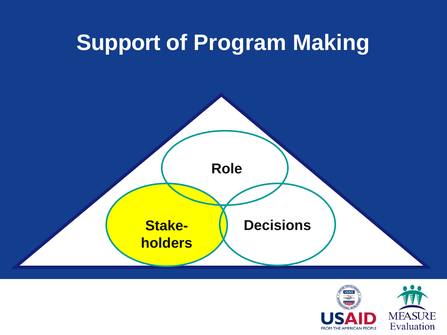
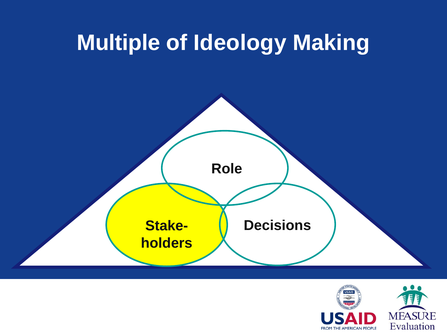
Support: Support -> Multiple (119, 43)
Program: Program -> Ideology (240, 43)
